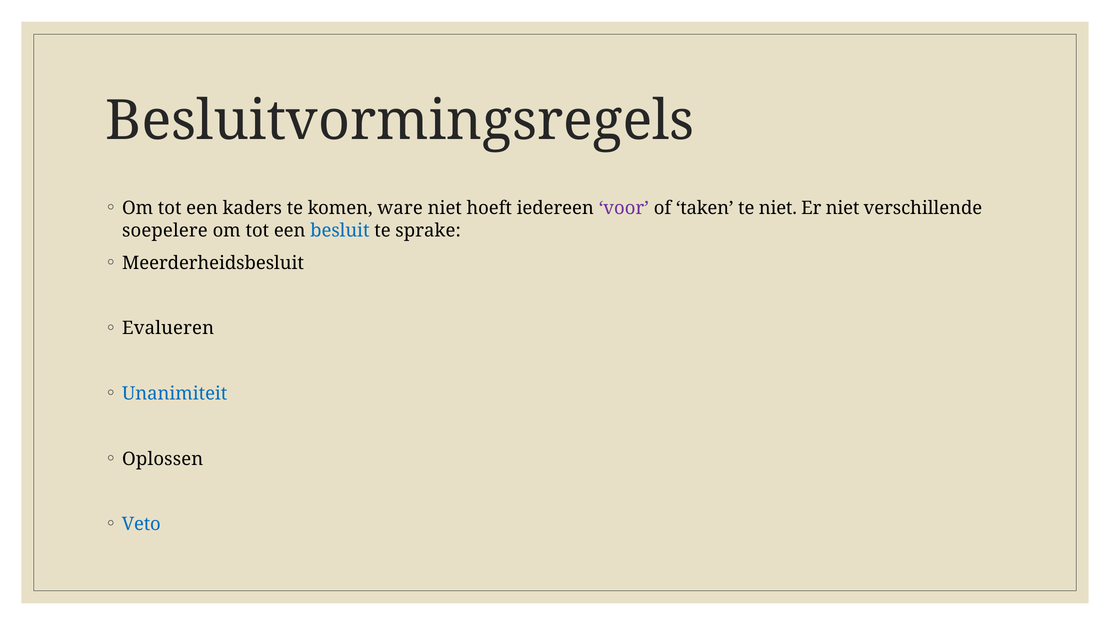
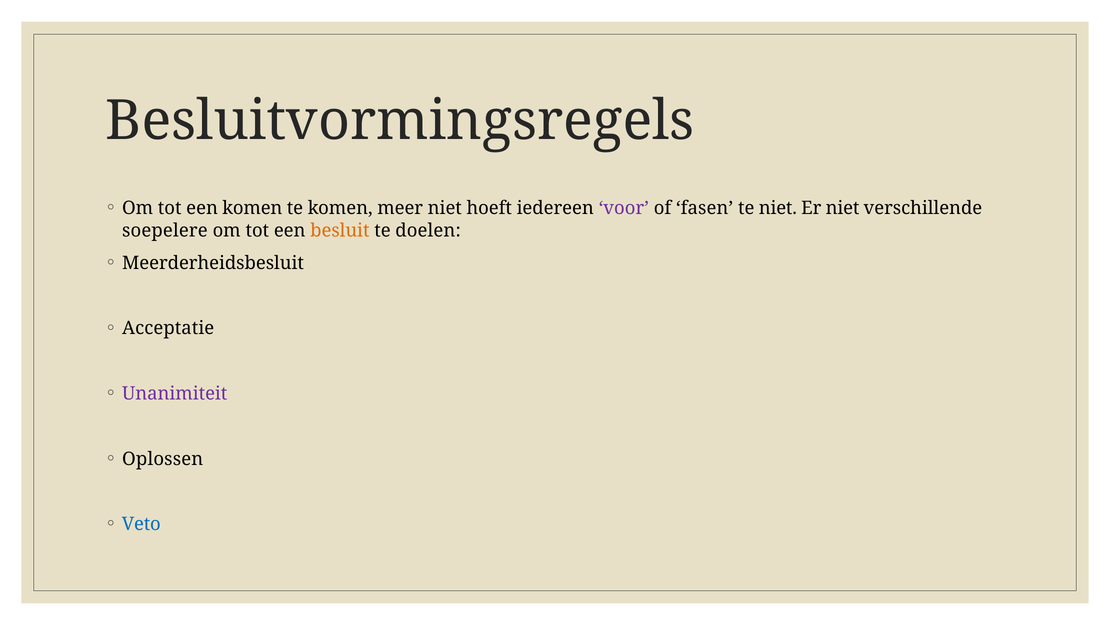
een kaders: kaders -> komen (252, 208)
ware: ware -> meer (400, 208)
taken: taken -> fasen (705, 208)
besluit colour: blue -> orange (340, 230)
sprake: sprake -> doelen (428, 230)
Evalueren: Evalueren -> Acceptatie (168, 328)
Unanimiteit colour: blue -> purple (175, 393)
